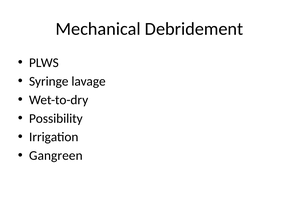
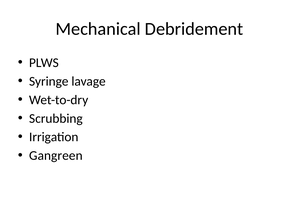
Possibility: Possibility -> Scrubbing (56, 119)
